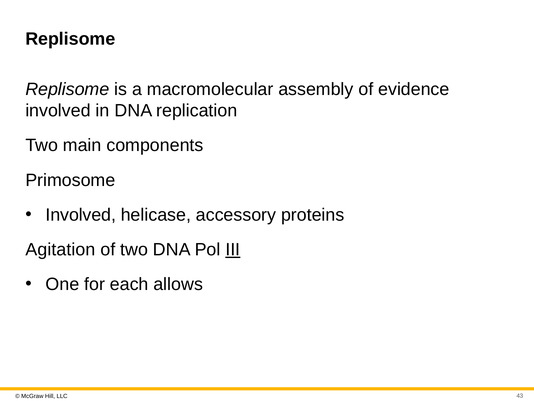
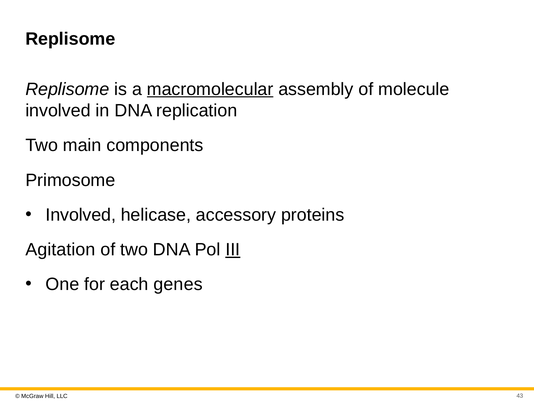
macromolecular underline: none -> present (210, 89)
evidence: evidence -> molecule (414, 89)
allows: allows -> genes (178, 284)
